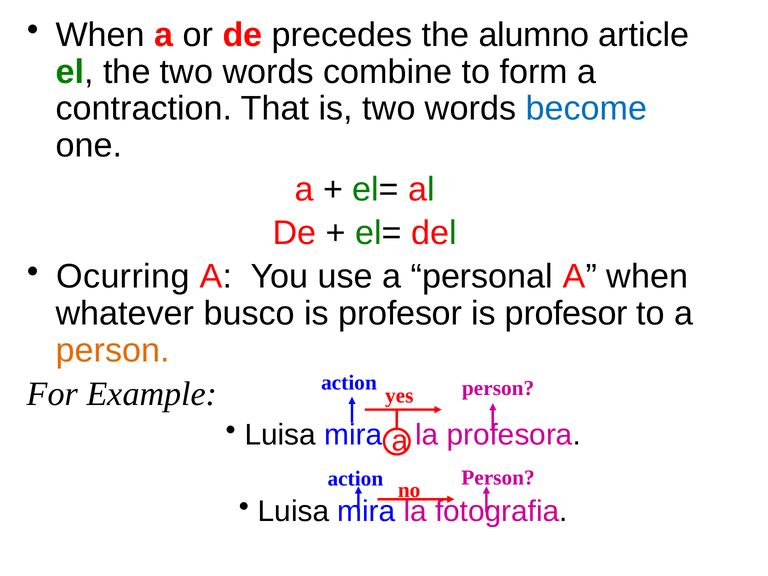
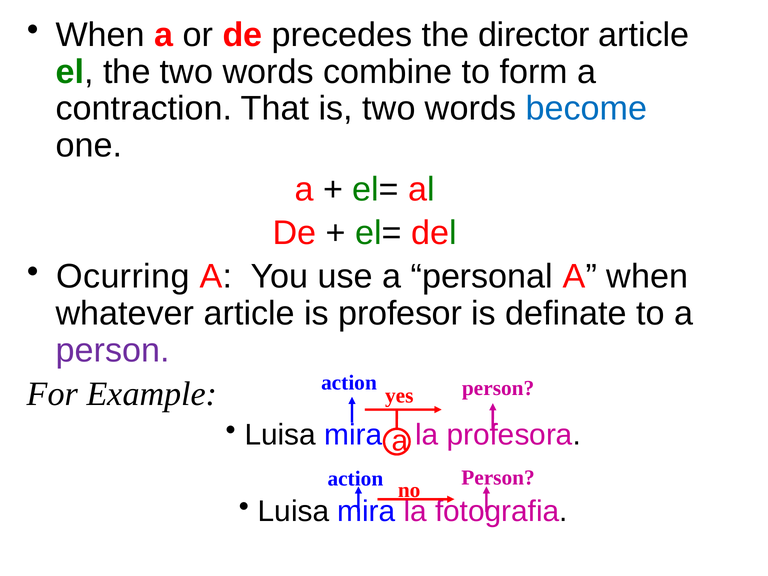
alumno: alumno -> director (534, 35)
whatever busco: busco -> article (249, 314)
profesor: profesor -> definate (566, 314)
person colour: orange -> purple (113, 350)
